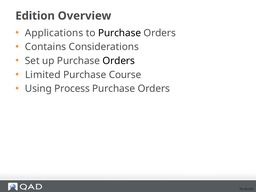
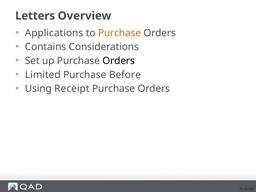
Edition: Edition -> Letters (35, 16)
Purchase colour: black -> orange (120, 33)
Course: Course -> Before (125, 75)
Process: Process -> Receipt (72, 89)
